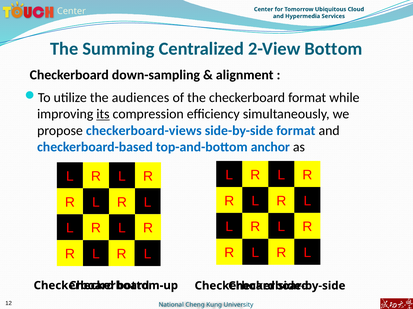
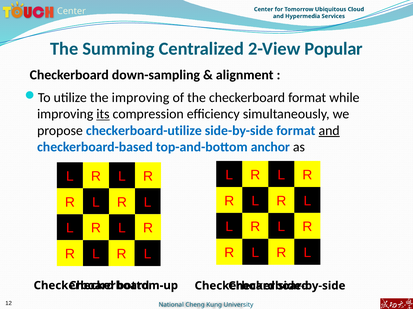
Bottom: Bottom -> Popular (334, 49)
the audiences: audiences -> improving (141, 98)
checkerboard-views: checkerboard-views -> checkerboard-utilize (144, 131)
and underline: none -> present (329, 131)
